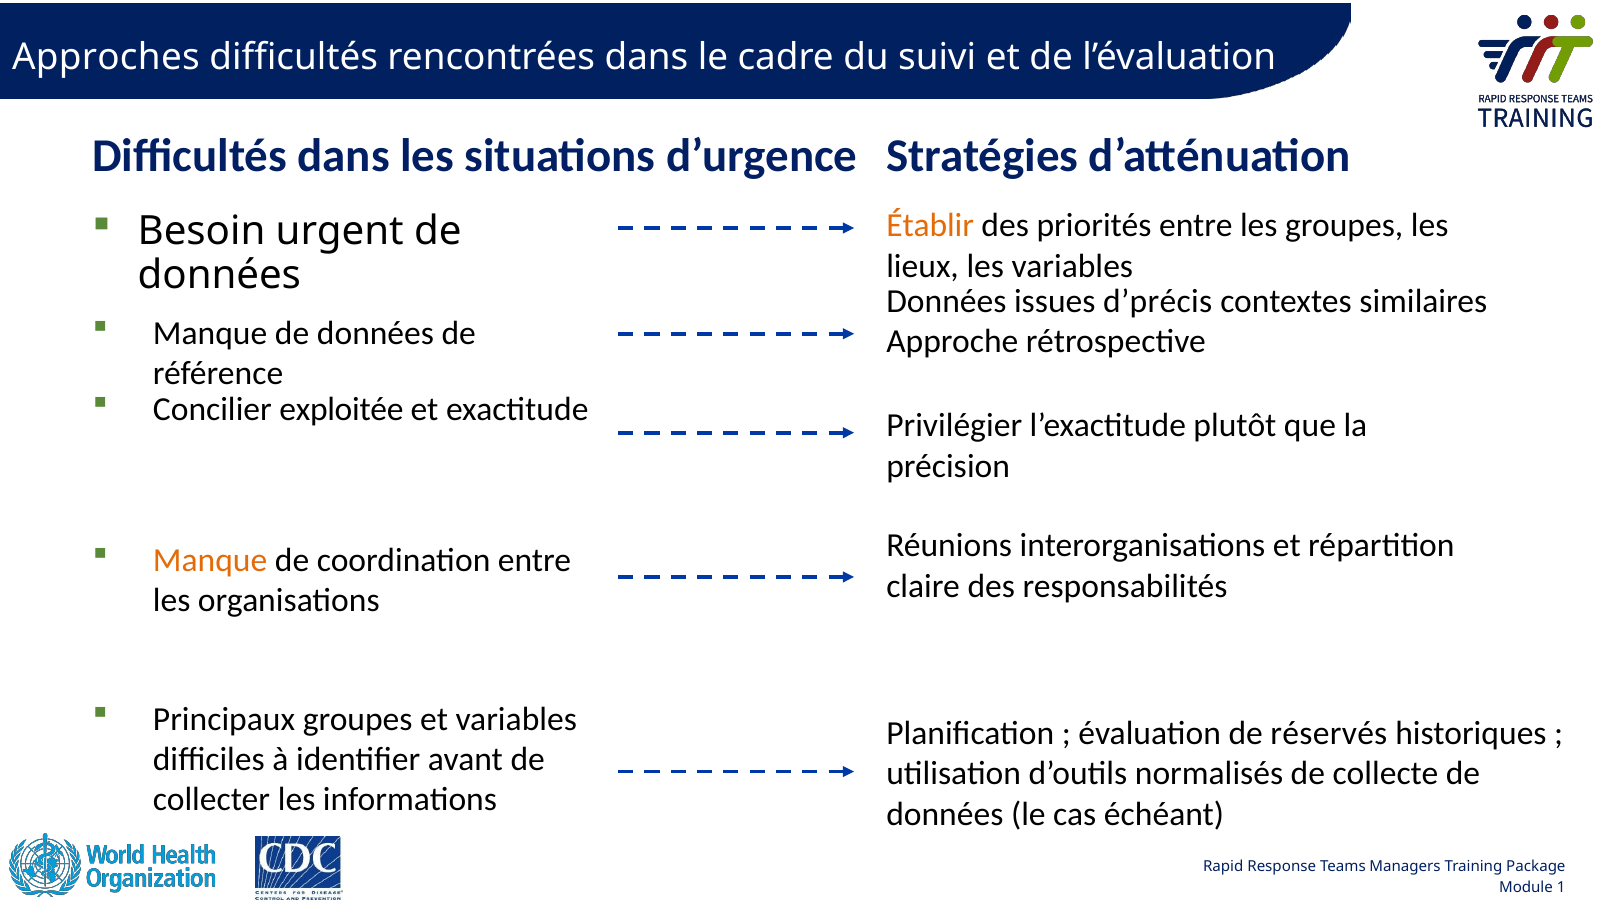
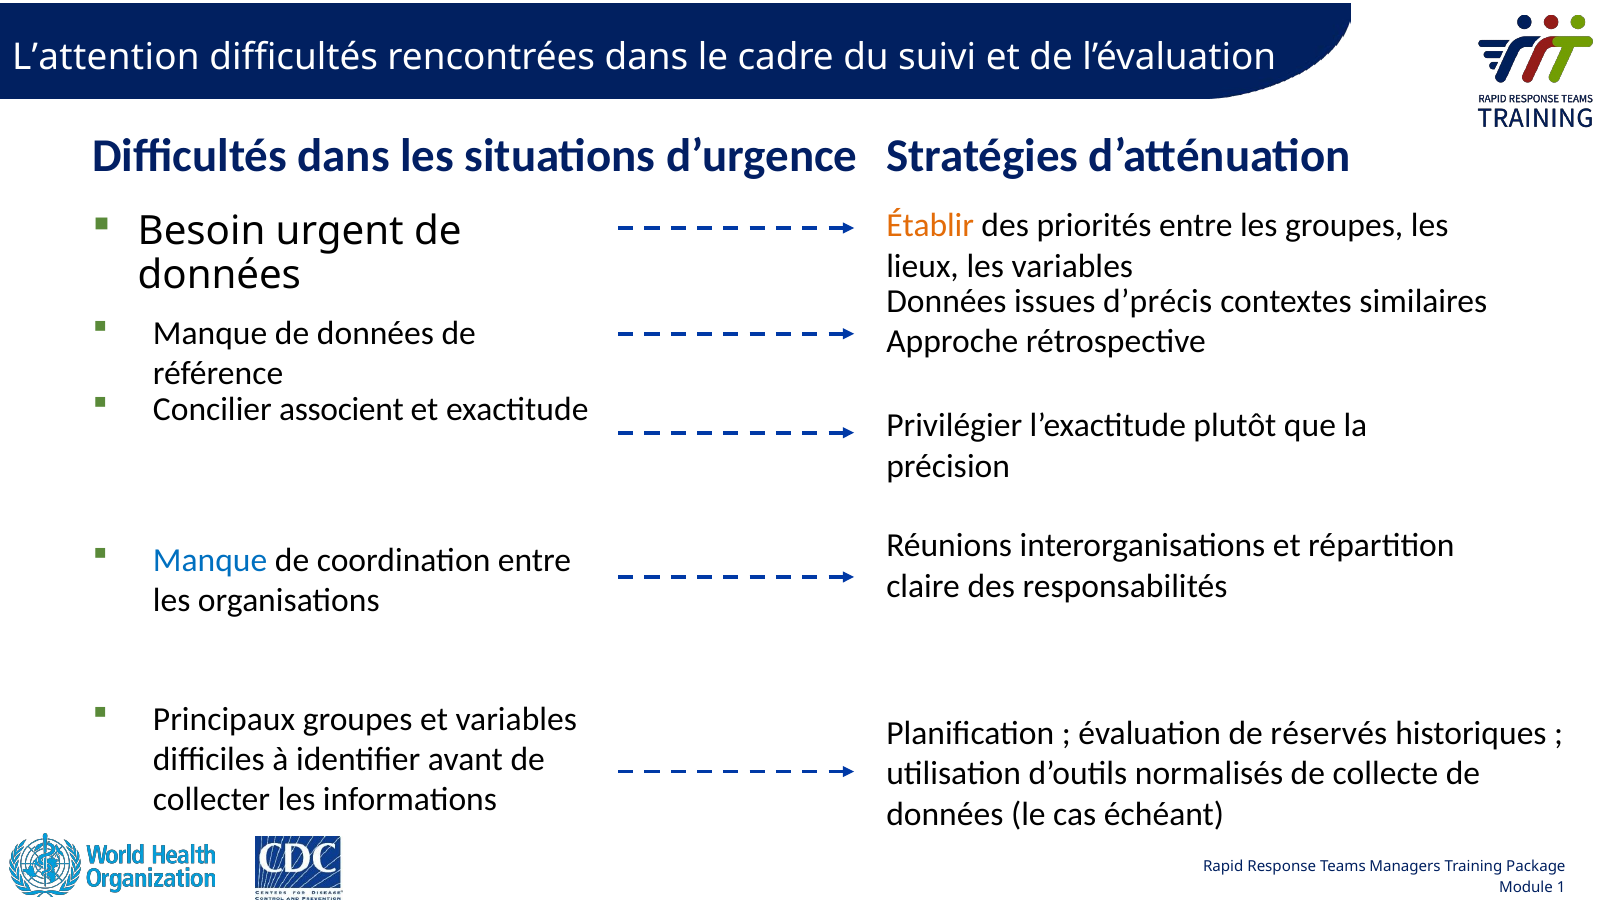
Approches: Approches -> Lʼattention (106, 57)
exploitée: exploitée -> associent (341, 409)
Manque colour: orange -> blue (210, 560)
